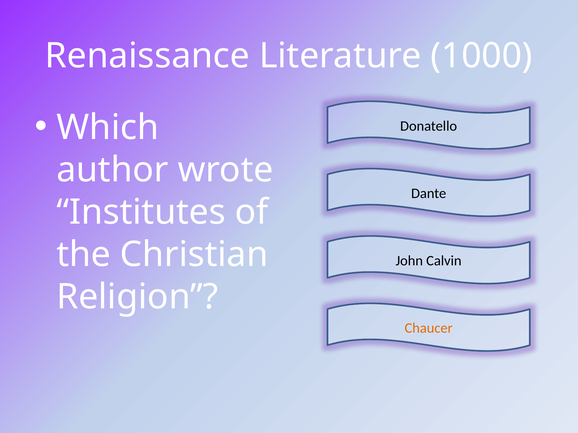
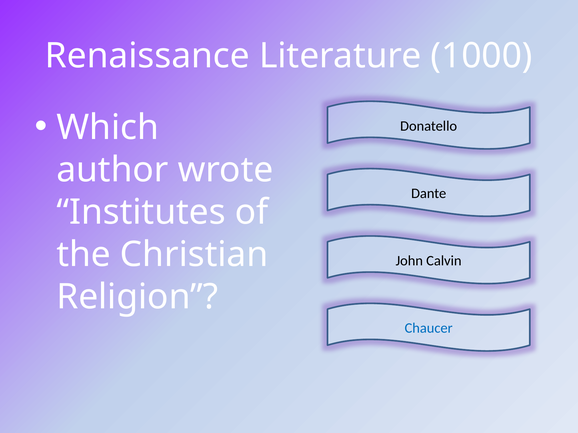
Chaucer colour: orange -> blue (429, 329)
